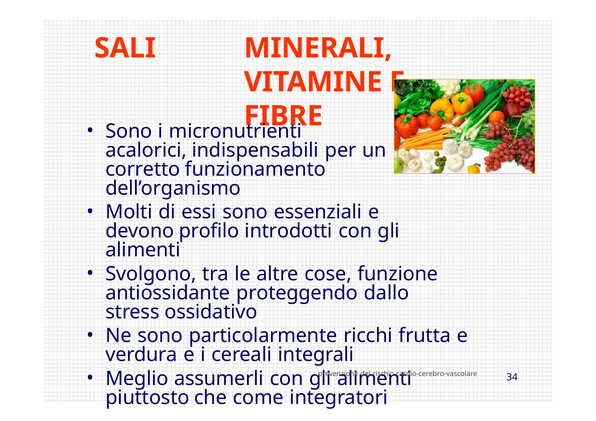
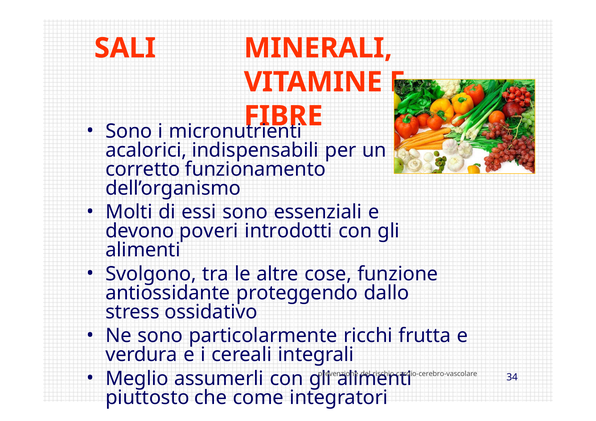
profilo: profilo -> poveri (209, 231)
